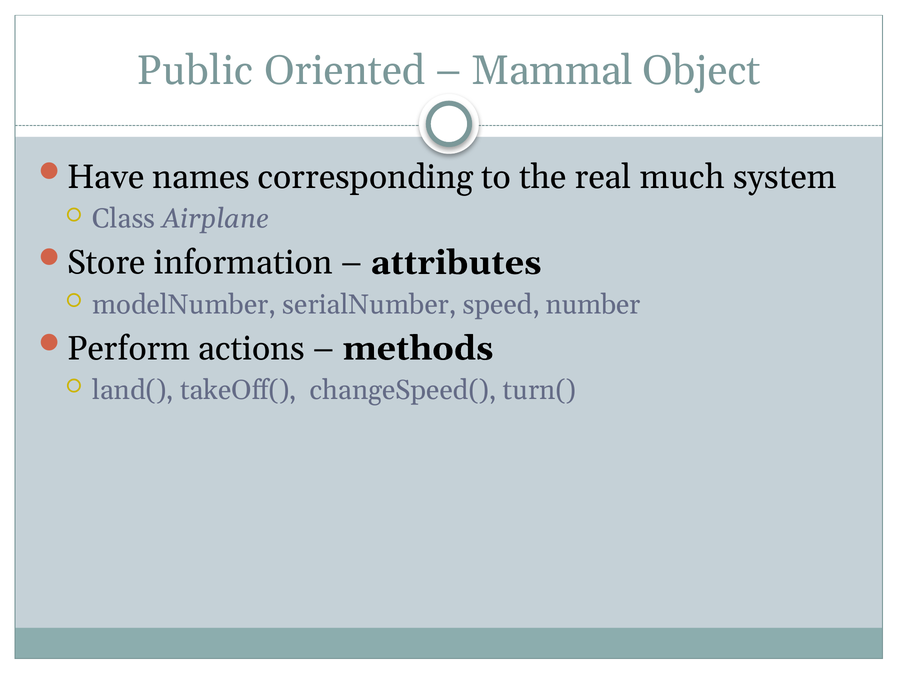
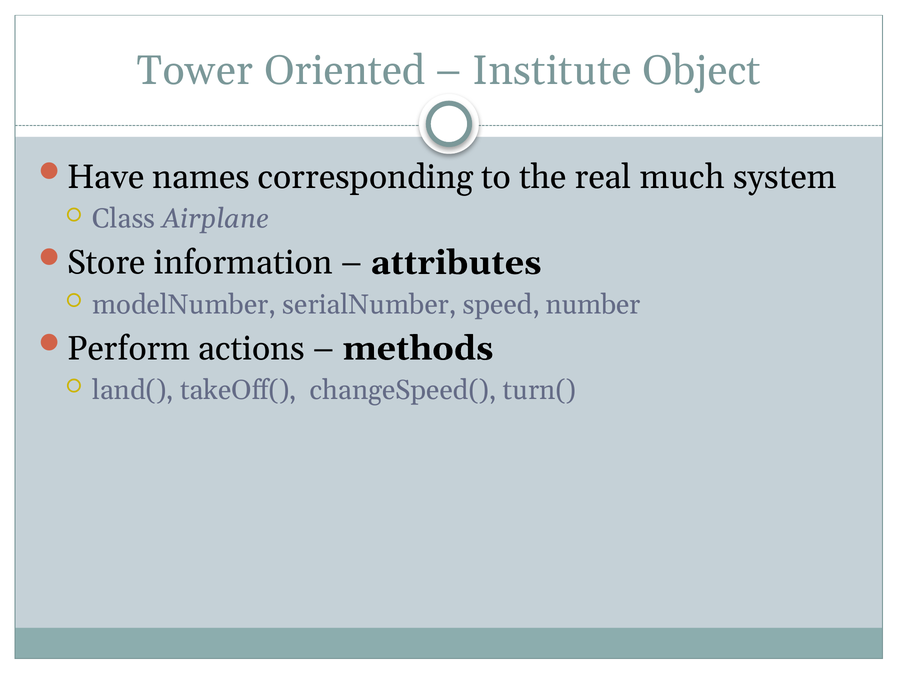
Public: Public -> Tower (195, 71)
Mammal: Mammal -> Institute (552, 71)
